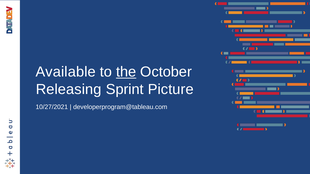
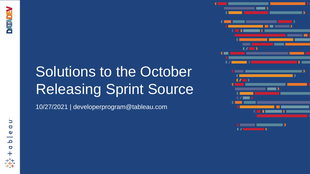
Available: Available -> Solutions (66, 72)
the underline: present -> none (126, 72)
Picture: Picture -> Source (171, 89)
